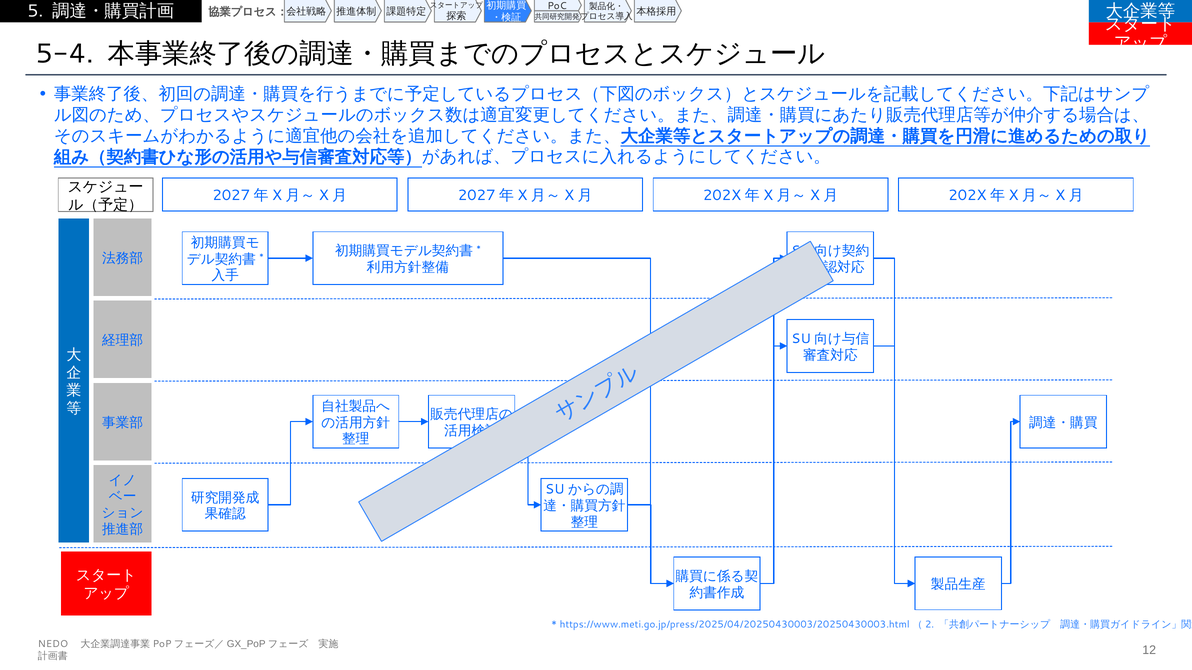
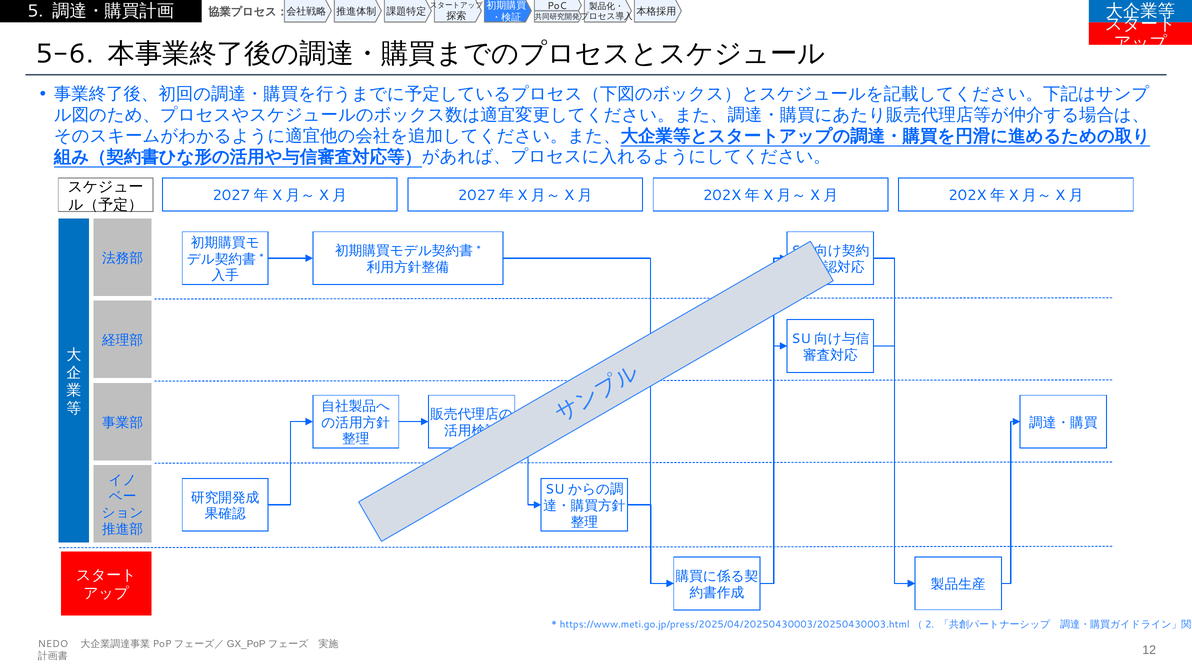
5-4: 5-4 -> 5-6 (65, 54)
